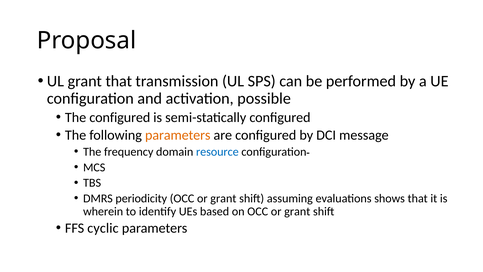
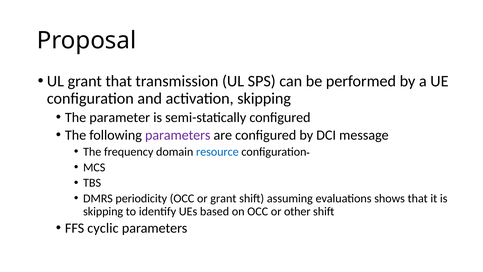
activation possible: possible -> skipping (264, 98)
The configured: configured -> parameter (120, 117)
parameters colour: orange -> purple (178, 135)
wherein: wherein -> skipping (103, 211)
on OCC or grant: grant -> other (297, 211)
